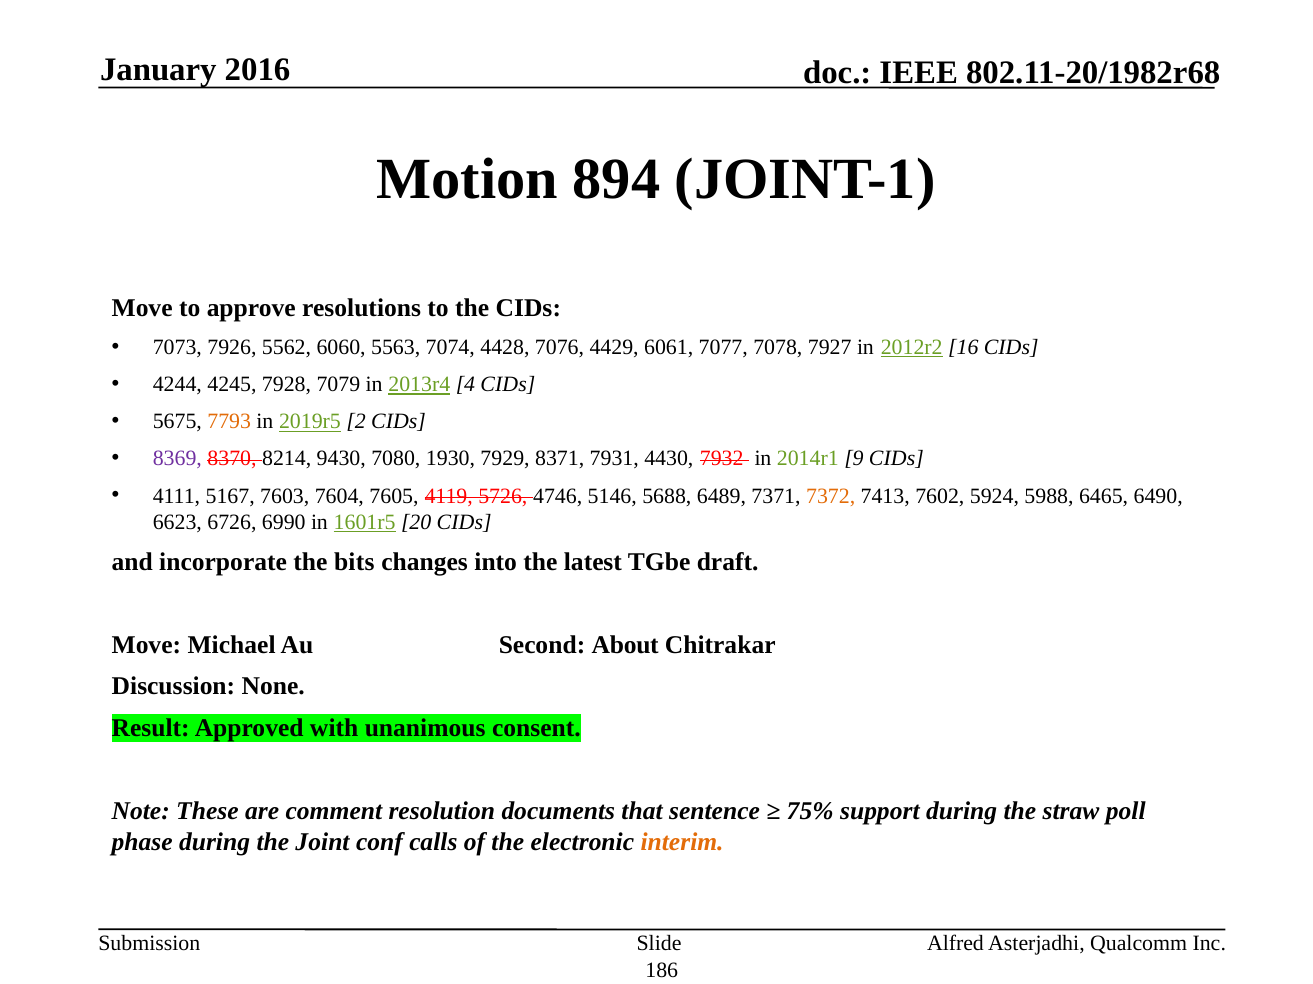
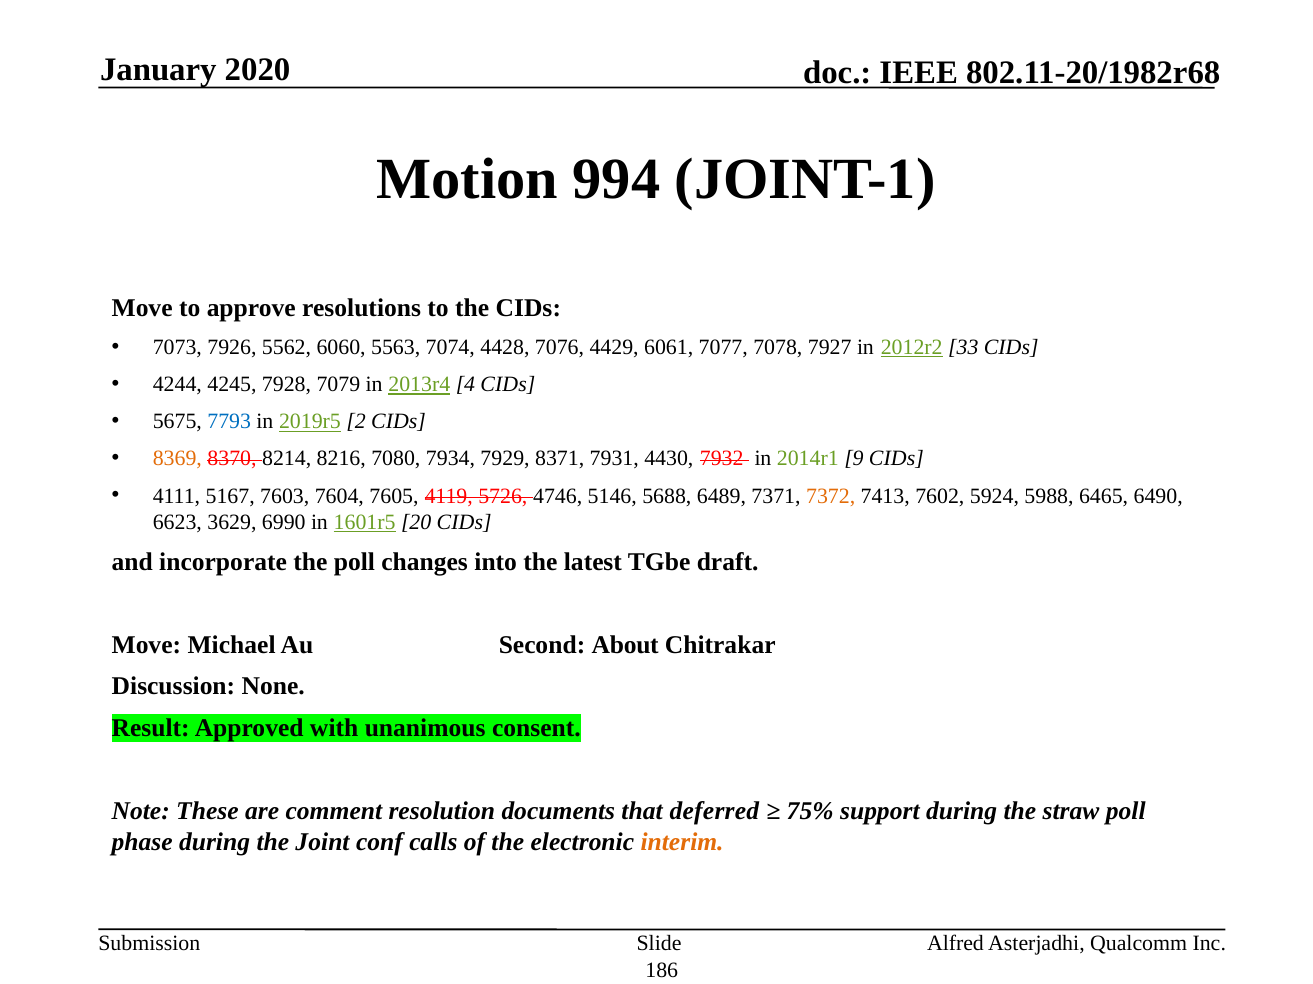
2016: 2016 -> 2020 (258, 70)
894: 894 -> 994 (617, 179)
16: 16 -> 33 (963, 347)
7793 colour: orange -> blue (229, 422)
8369 colour: purple -> orange (177, 459)
9430: 9430 -> 8216 (341, 459)
1930: 1930 -> 7934 (451, 459)
6726: 6726 -> 3629 (232, 522)
the bits: bits -> poll (354, 562)
sentence: sentence -> deferred (714, 812)
